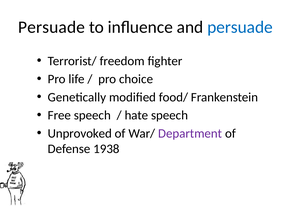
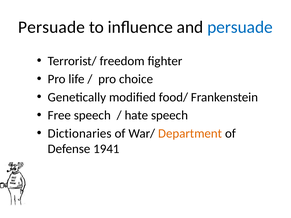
Unprovoked: Unprovoked -> Dictionaries (80, 133)
Department colour: purple -> orange (190, 133)
1938: 1938 -> 1941 (106, 149)
